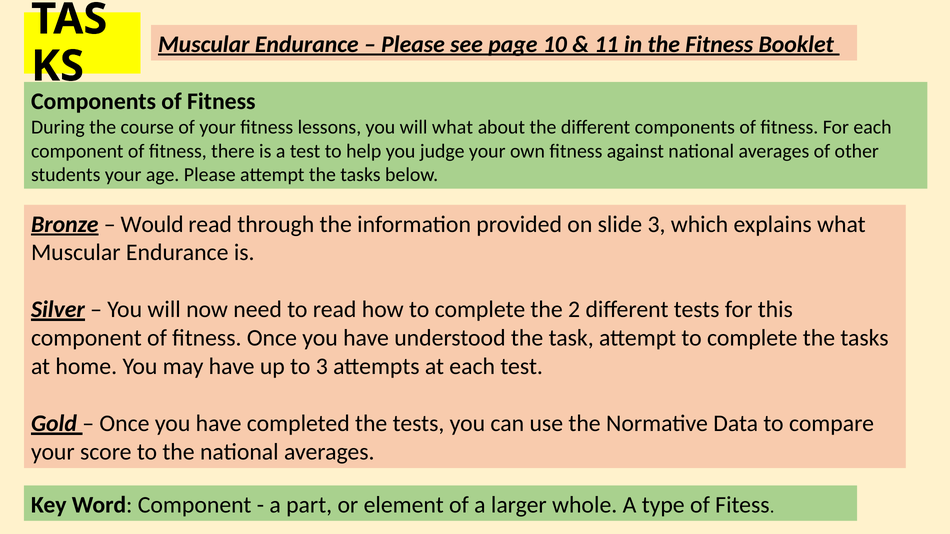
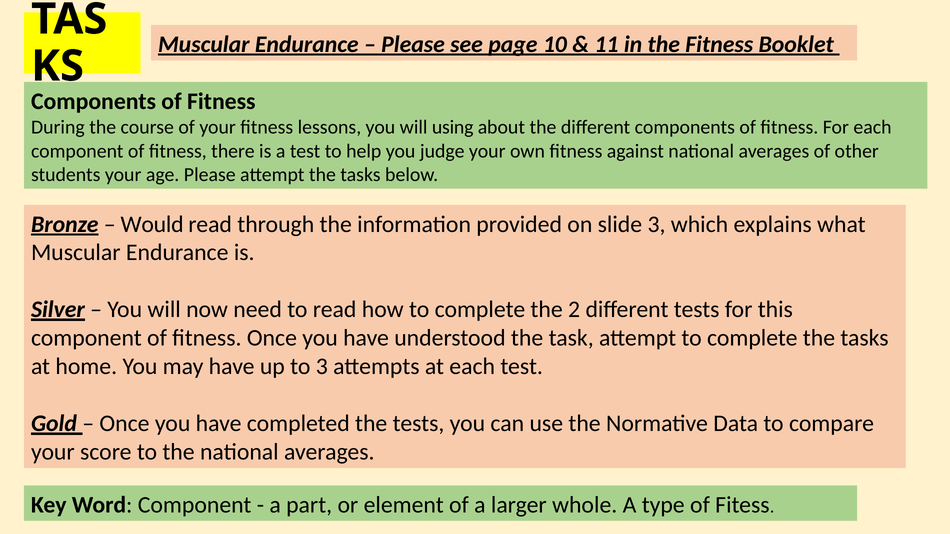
will what: what -> using (453, 127)
